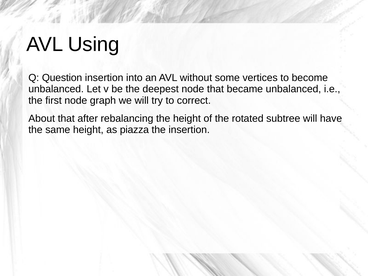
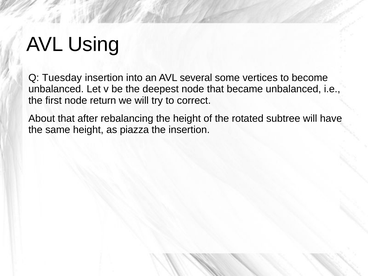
Question: Question -> Tuesday (62, 78)
without: without -> several (196, 78)
graph: graph -> return (103, 100)
